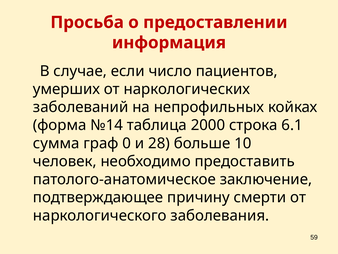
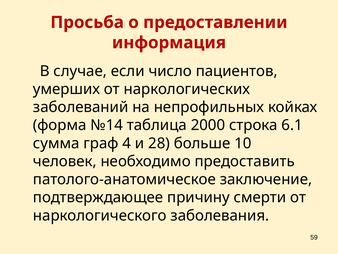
0: 0 -> 4 (127, 143)
